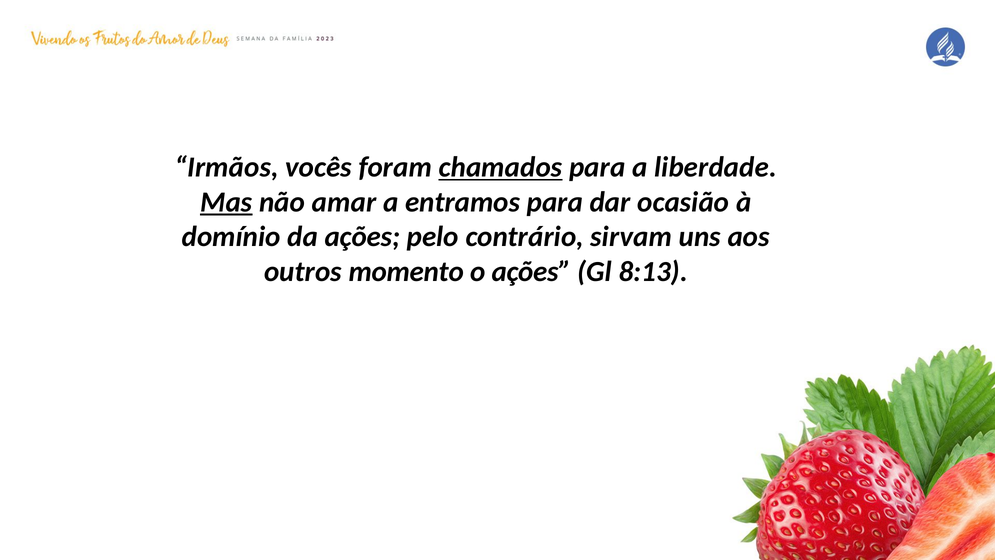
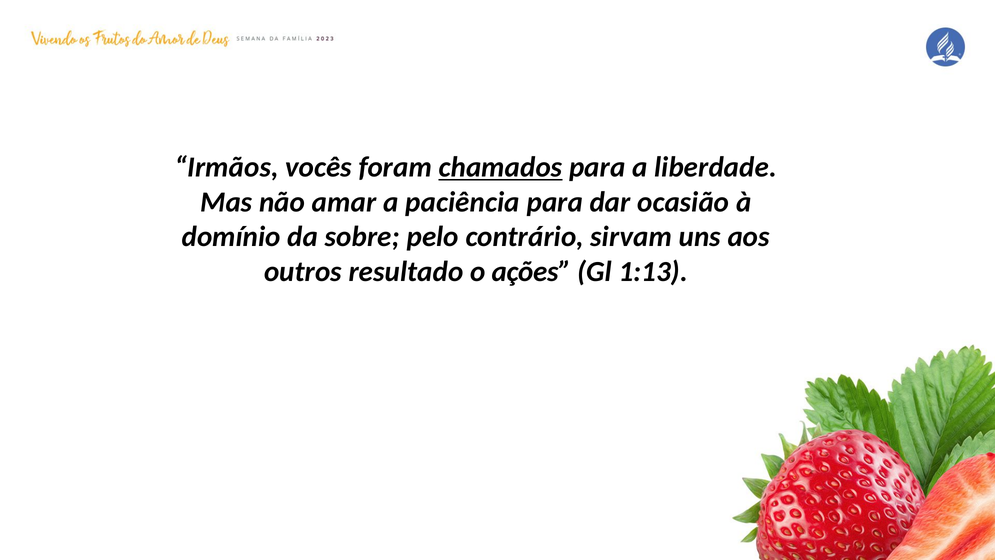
Mas underline: present -> none (226, 202)
entramos: entramos -> paciência (462, 202)
da ações: ações -> sobre (362, 237)
momento: momento -> resultado (406, 272)
8:13: 8:13 -> 1:13 (653, 272)
